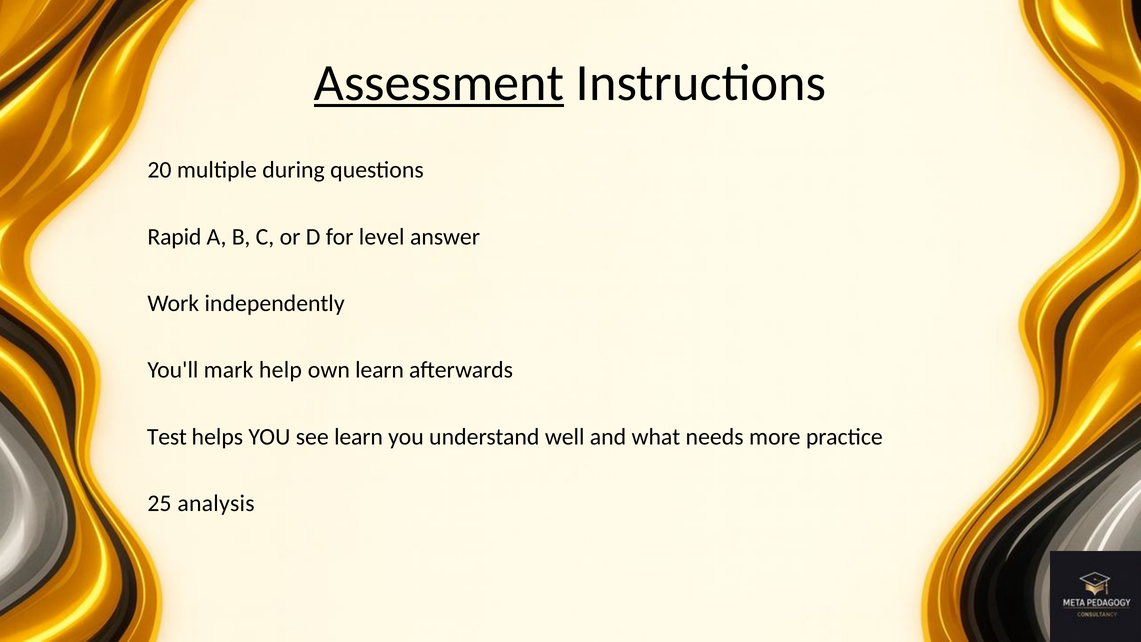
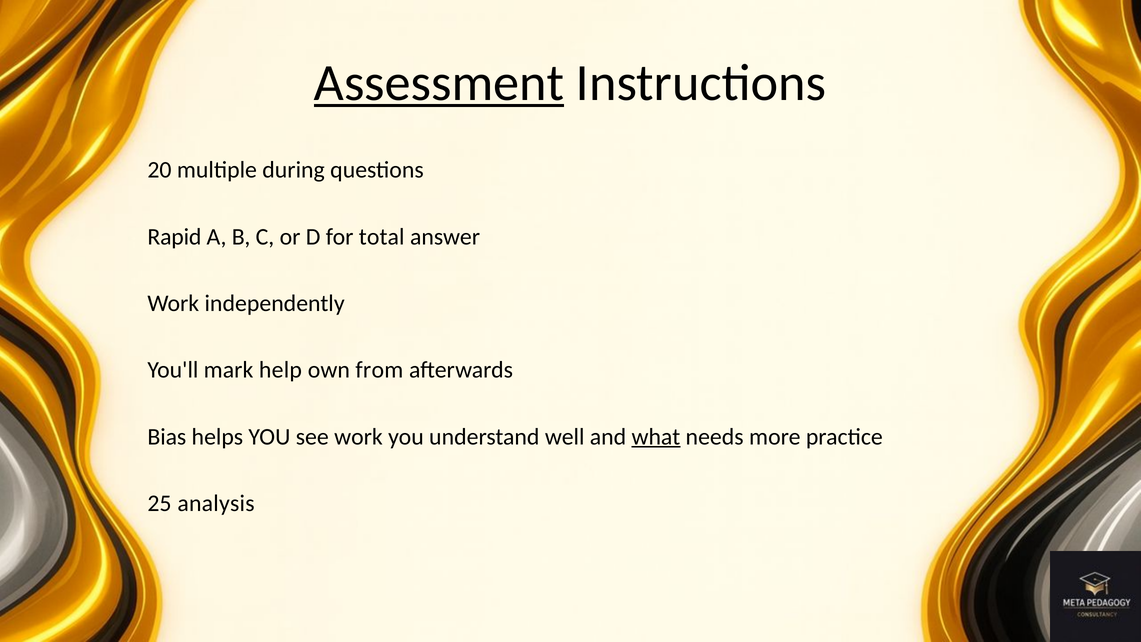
level: level -> total (382, 237)
own learn: learn -> from (379, 370)
Test: Test -> Bias (167, 437)
see learn: learn -> work (358, 437)
what underline: none -> present (656, 437)
